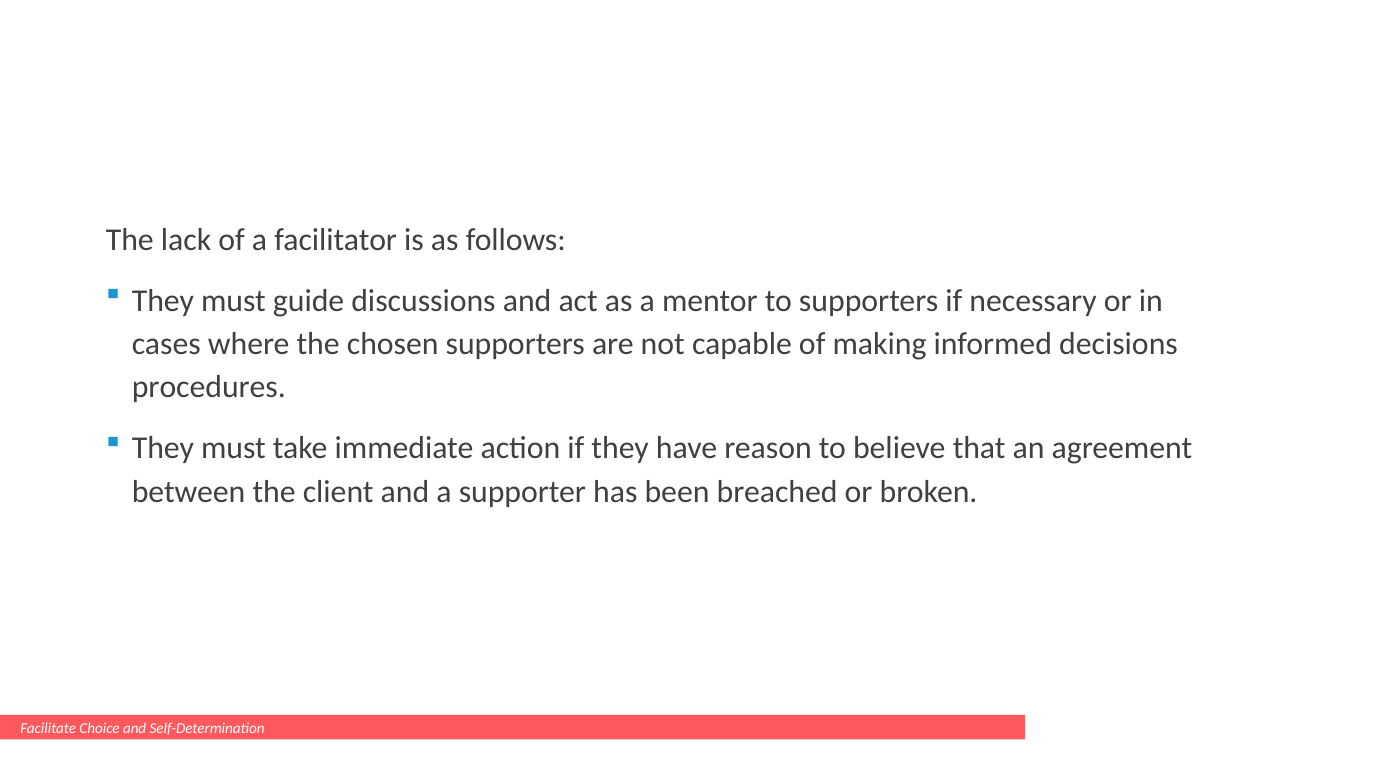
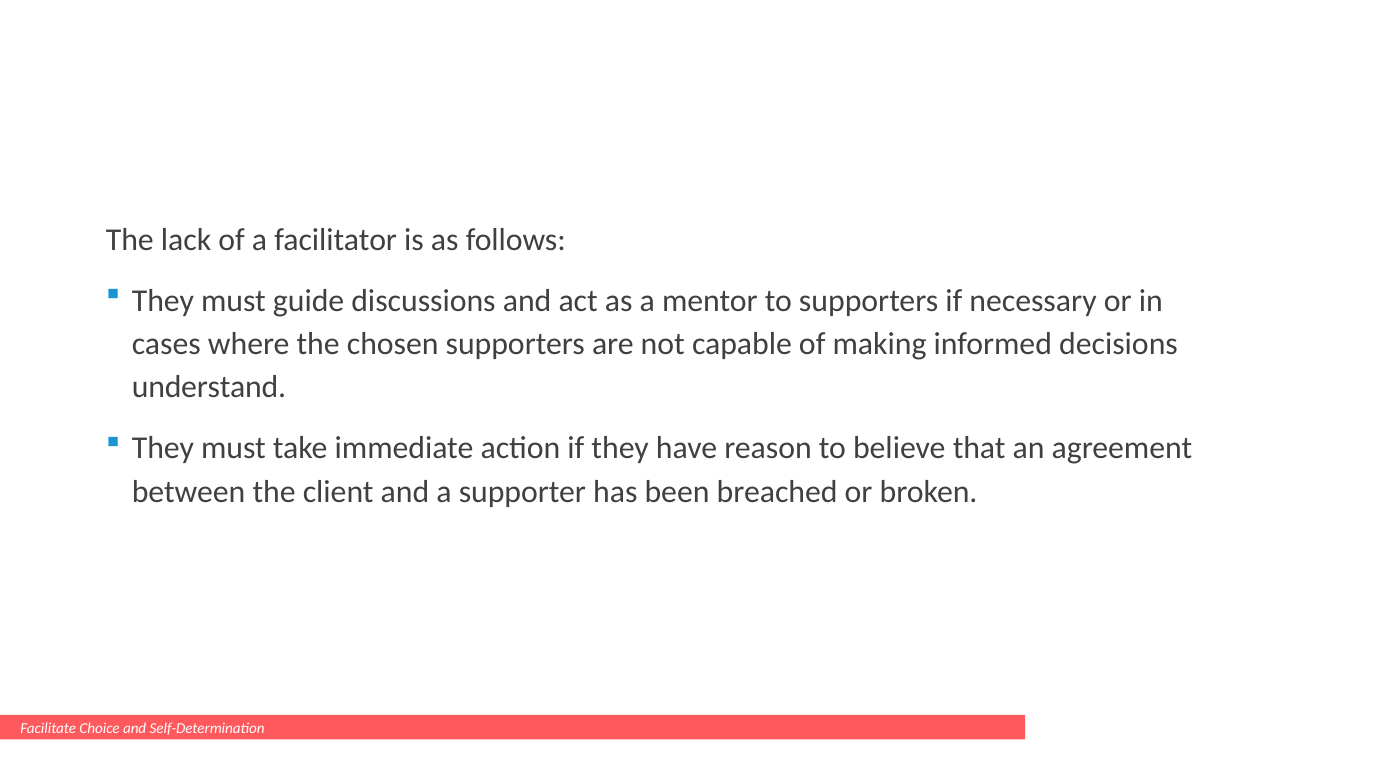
procedures: procedures -> understand (209, 387)
